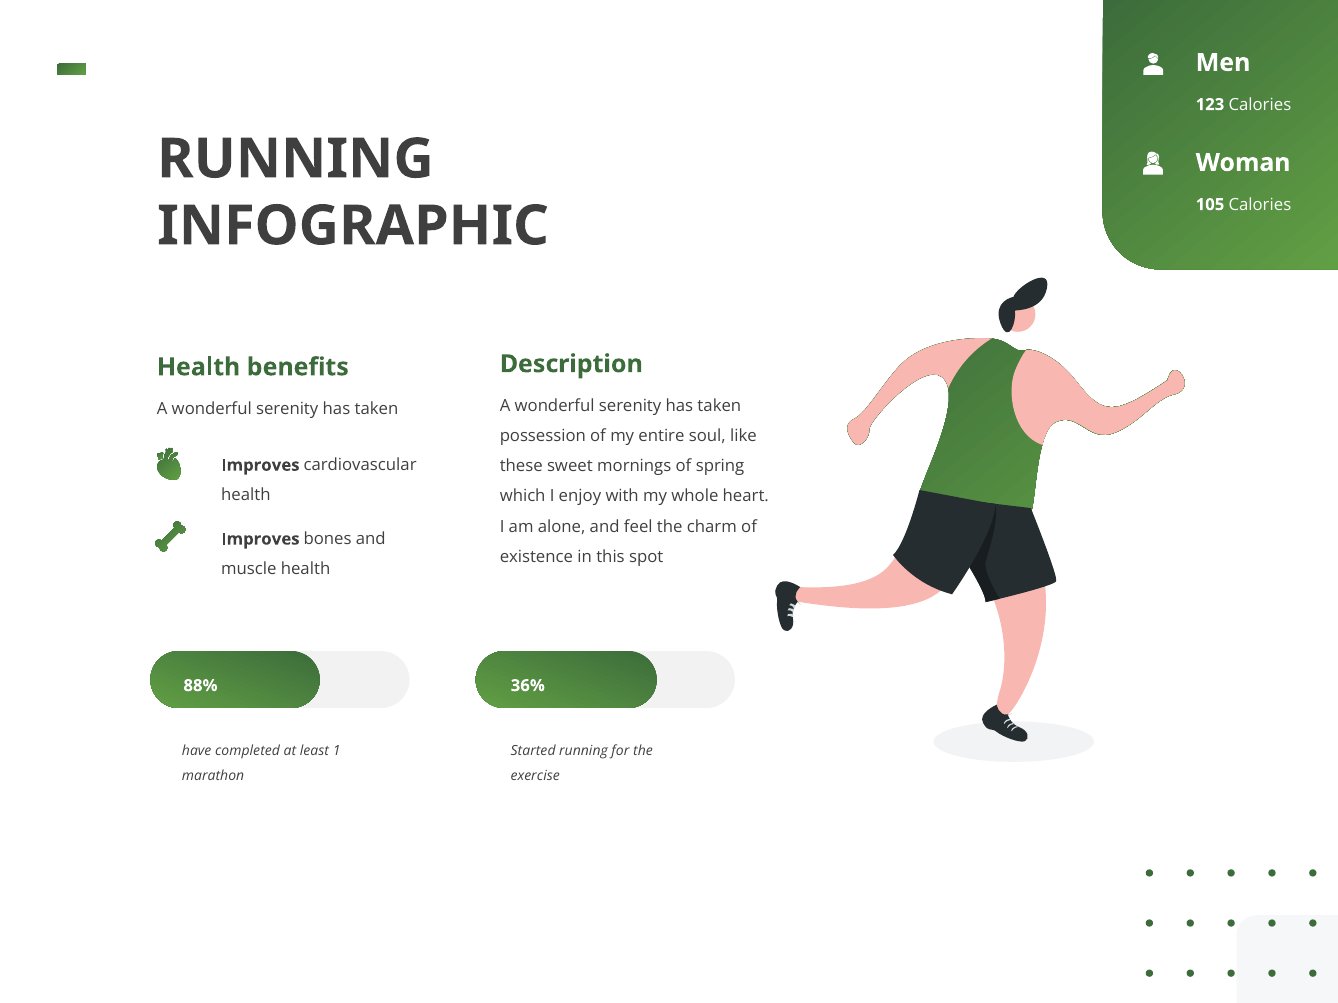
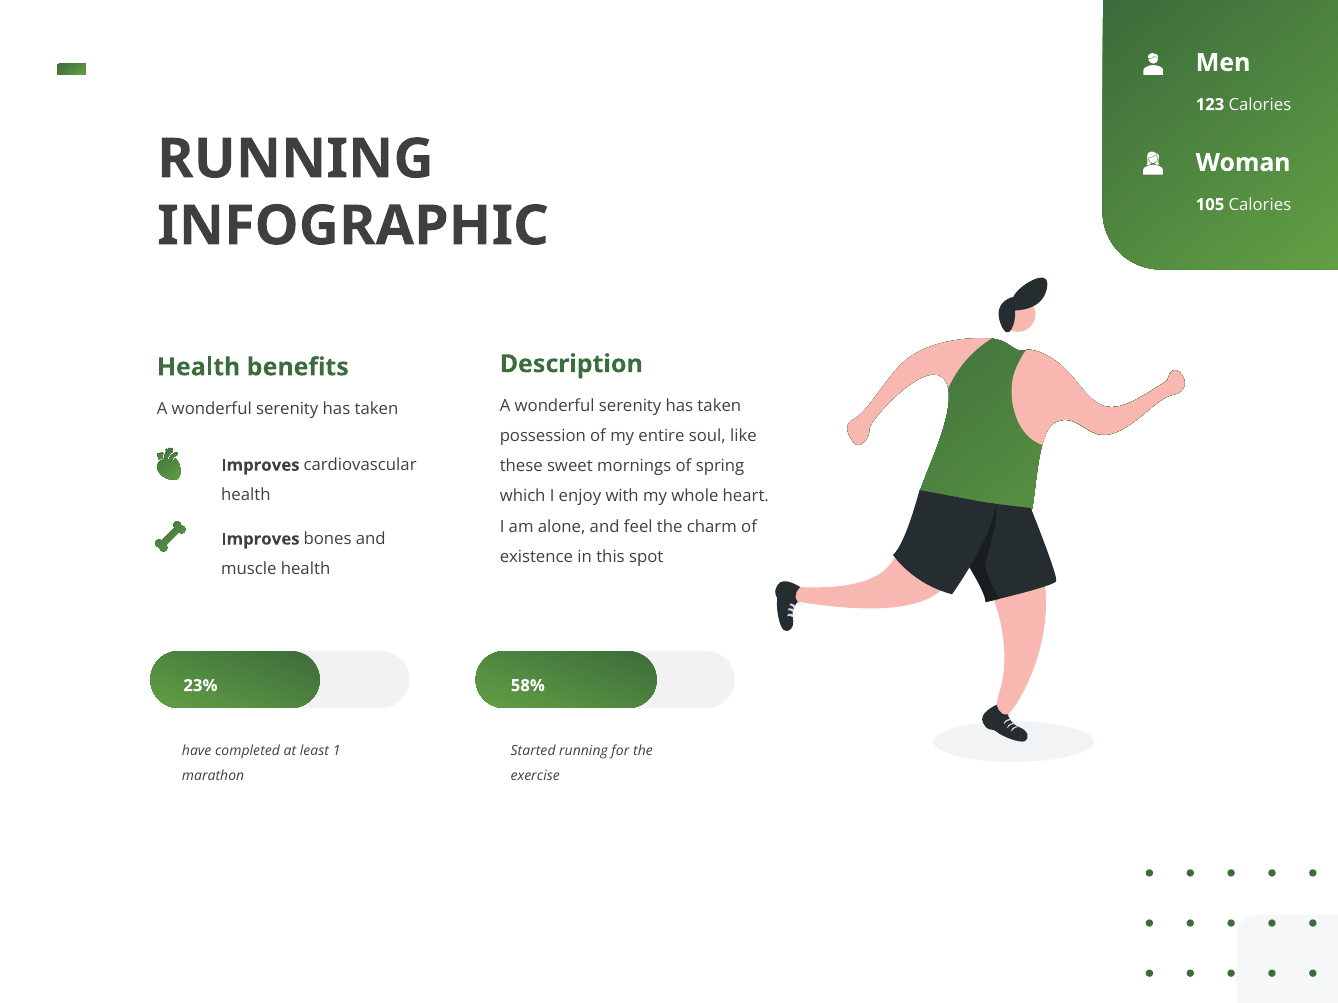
88%: 88% -> 23% (200, 686)
36%: 36% -> 58% (528, 686)
